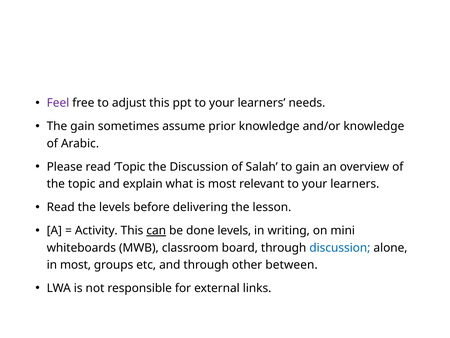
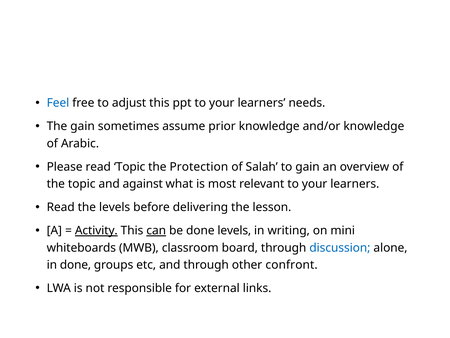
Feel colour: purple -> blue (58, 103)
the Discussion: Discussion -> Protection (199, 167)
explain: explain -> against (143, 184)
Activity underline: none -> present (96, 230)
in most: most -> done (75, 265)
between: between -> confront (292, 265)
